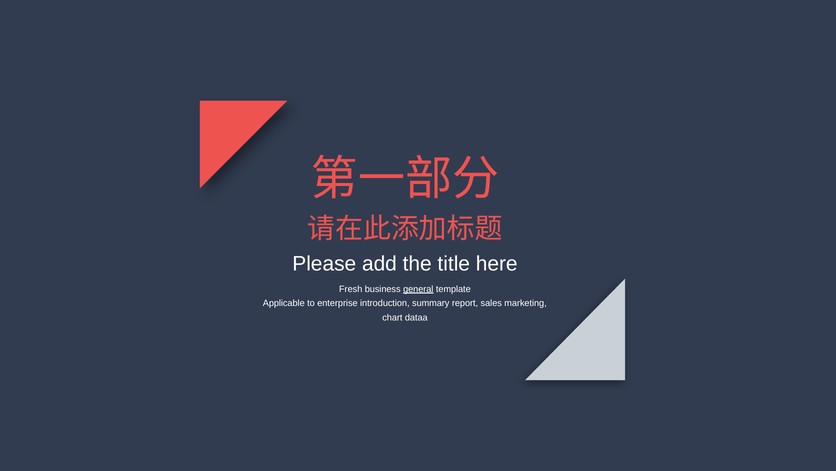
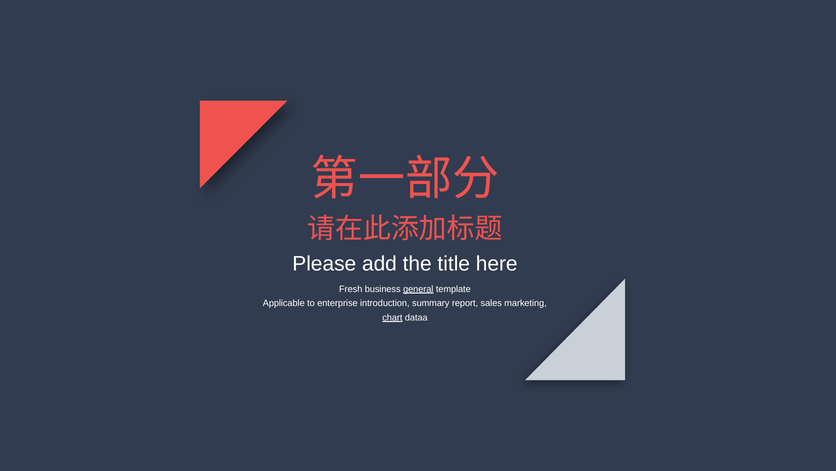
chart underline: none -> present (392, 317)
